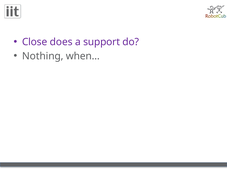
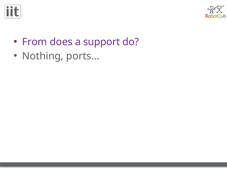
Close: Close -> From (35, 42)
when…: when… -> ports… (83, 56)
